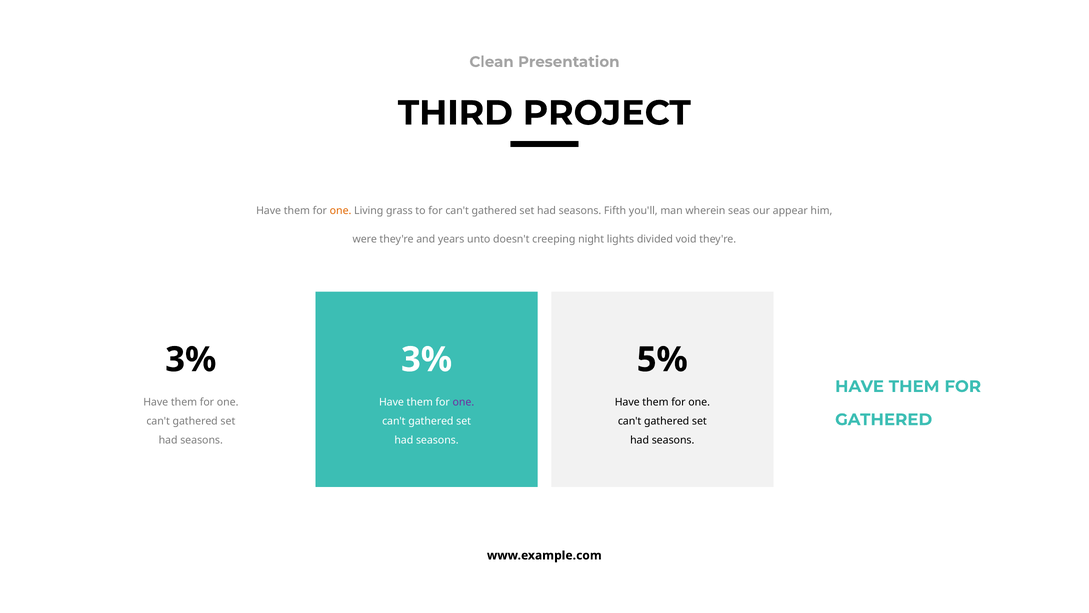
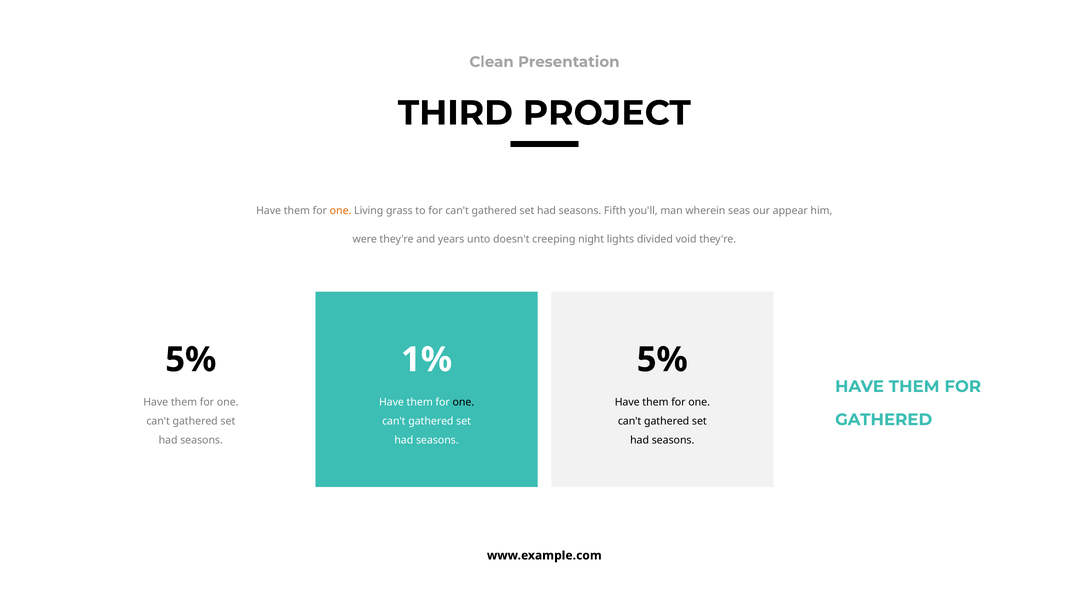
3%: 3% -> 5% (191, 359)
3%: 3% -> 1% (427, 359)
one colour: purple -> black (463, 402)
